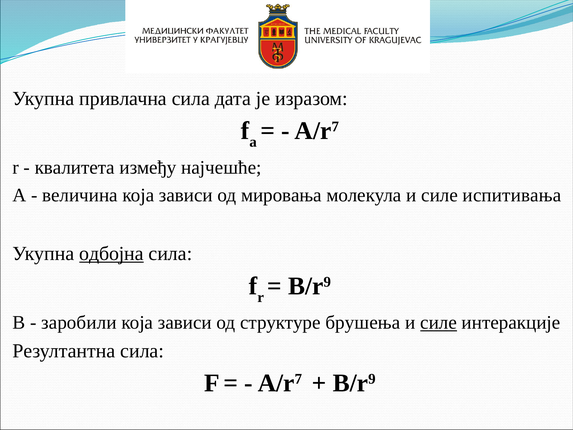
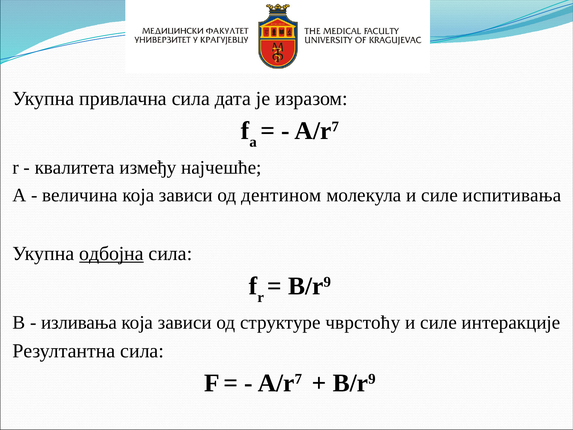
мировања: мировања -> дентином (281, 195)
заробили: заробили -> изливања (79, 322)
брушења: брушења -> чврстоћу (363, 322)
силе underline: present -> none (439, 322)
